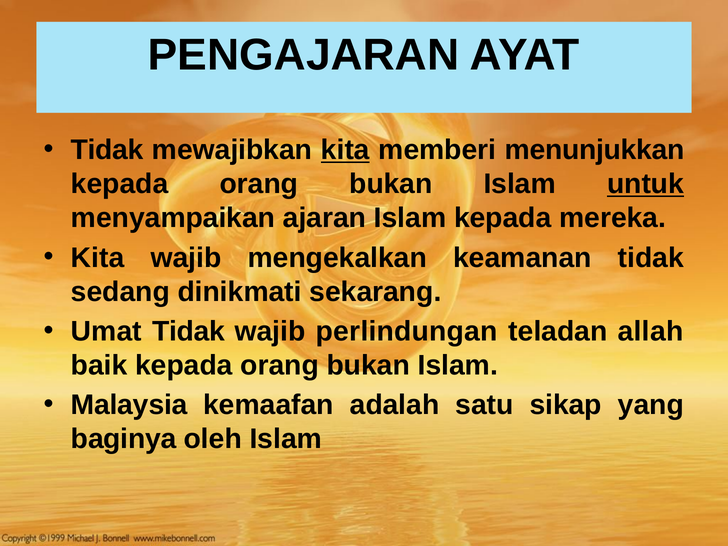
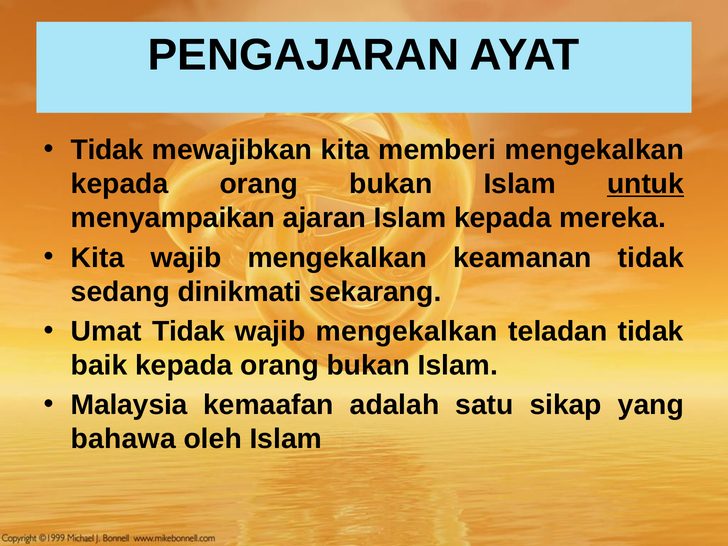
kita underline: present -> none (345, 150)
memberi menunjukkan: menunjukkan -> mengekalkan (594, 150)
perlindungan: perlindungan -> mengekalkan (407, 331)
teladan allah: allah -> tidak (651, 331)
baginya: baginya -> bahawa (123, 439)
